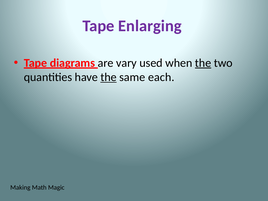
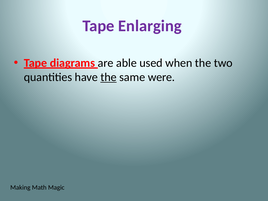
vary: vary -> able (126, 63)
the underline: present -> none (203, 63)
each: each -> were (161, 77)
